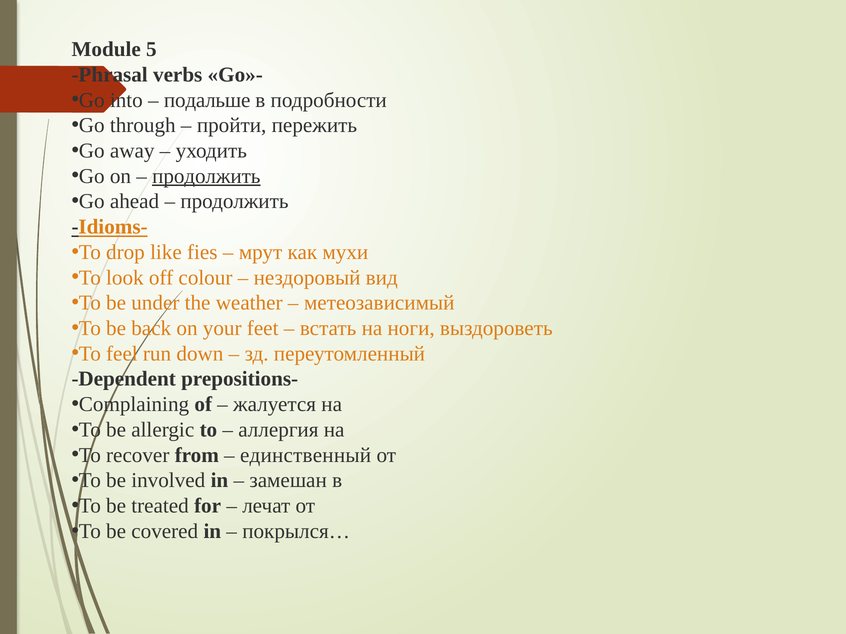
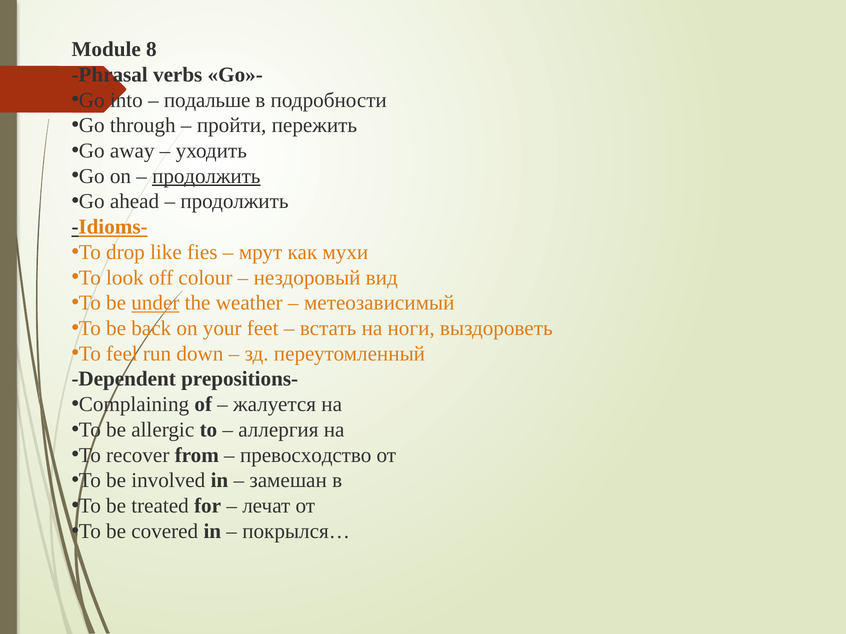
5: 5 -> 8 (151, 49)
under underline: none -> present (155, 303)
единственный: единственный -> превосходство (306, 455)
